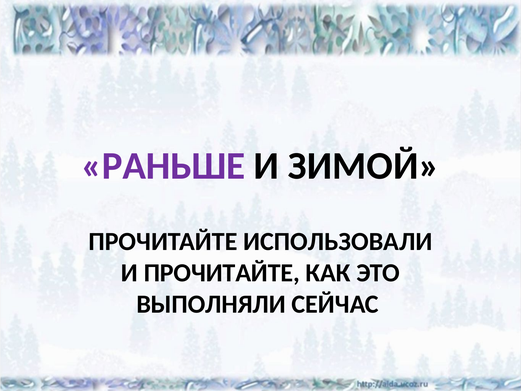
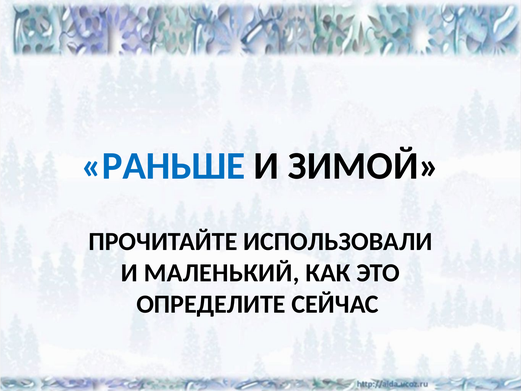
РАНЬШЕ colour: purple -> blue (163, 166)
И ПРОЧИТАЙТЕ: ПРОЧИТАЙТЕ -> МАЛЕНЬКИЙ (222, 273)
ВЫПОЛНЯЛИ: ВЫПОЛНЯЛИ -> ОПРЕДЕЛИТЕ (211, 304)
